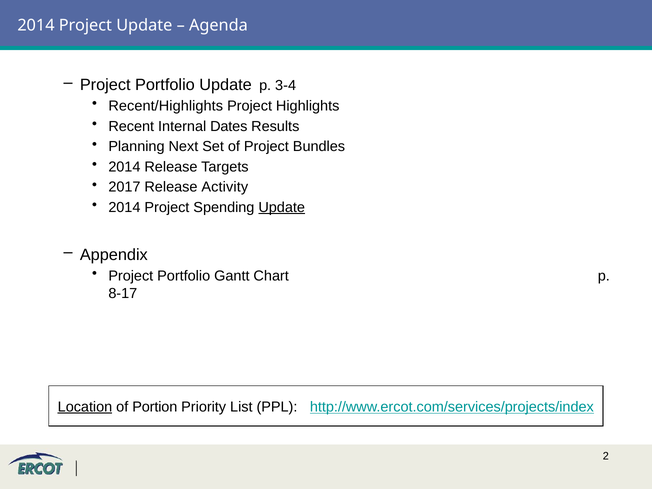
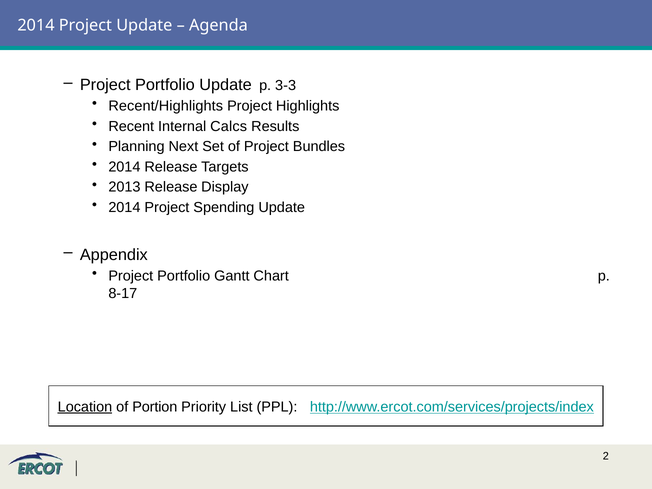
3-4: 3-4 -> 3-3 (286, 85)
Dates: Dates -> Calcs (229, 126)
2017: 2017 -> 2013 (124, 187)
Activity: Activity -> Display (225, 187)
Update underline: present -> none (282, 207)
